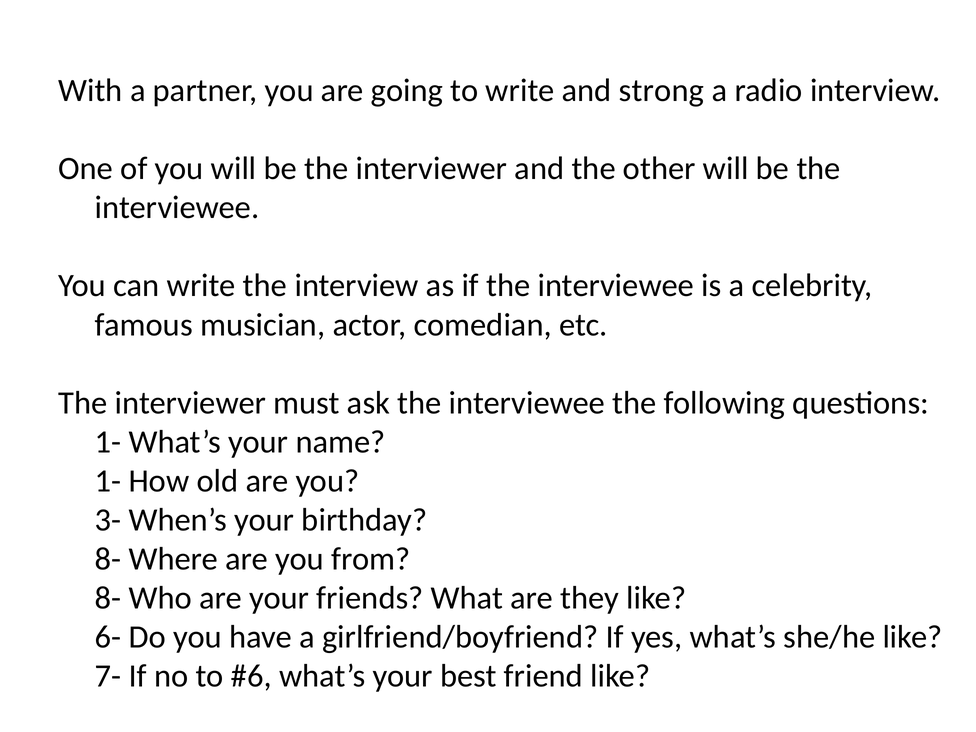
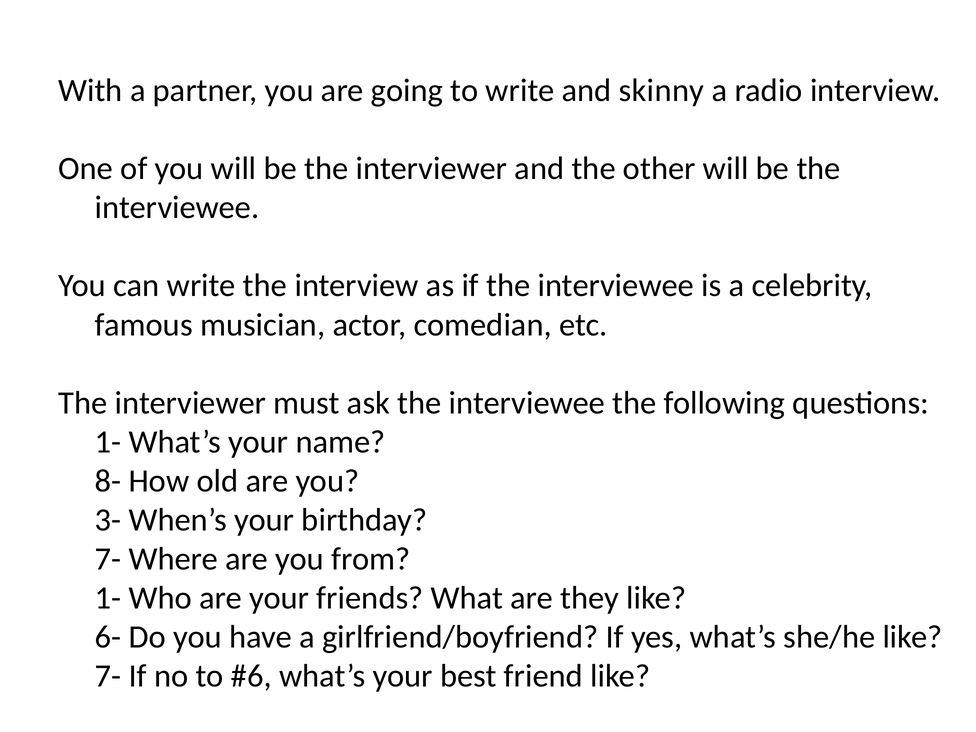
strong: strong -> skinny (661, 91)
1-: 1- -> 8- (108, 481)
8-: 8- -> 7- (108, 559)
8-: 8- -> 1- (108, 598)
